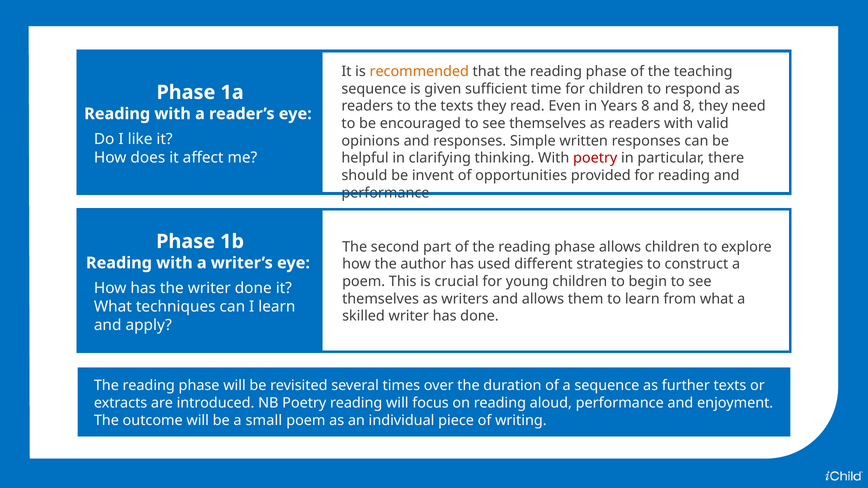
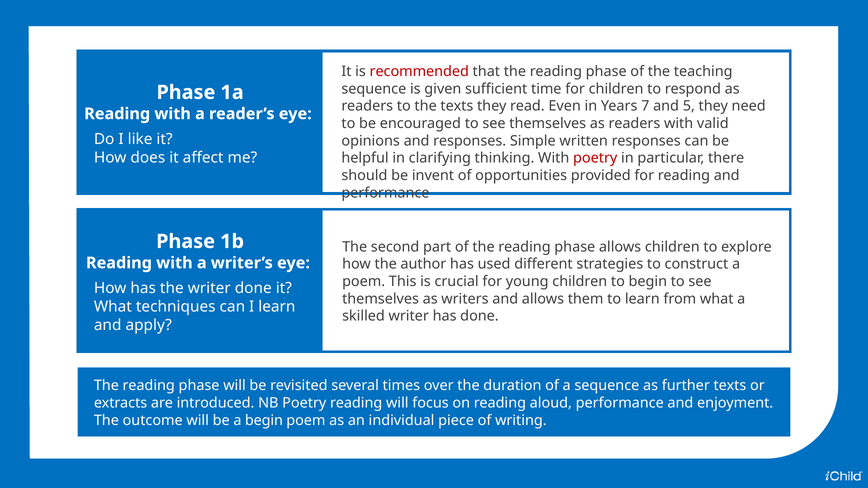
recommended colour: orange -> red (419, 71)
Years 8: 8 -> 7 (645, 106)
and 8: 8 -> 5 (689, 106)
a small: small -> begin (264, 421)
